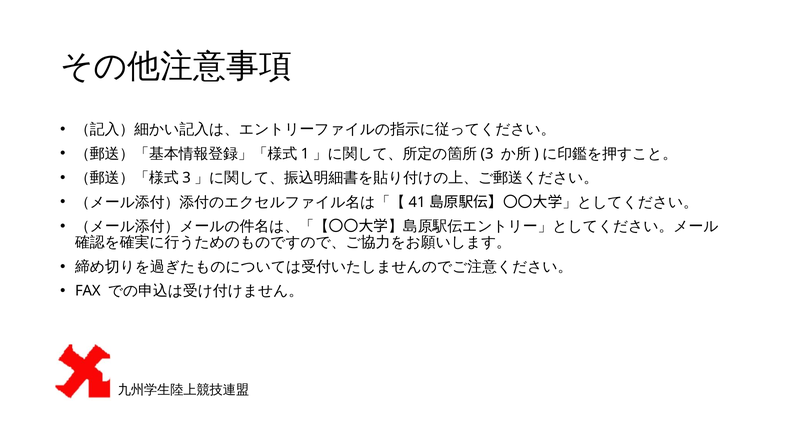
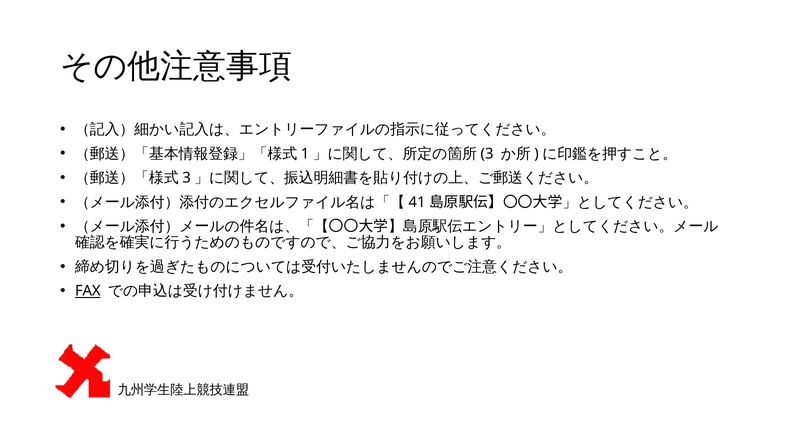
FAX underline: none -> present (88, 291)
